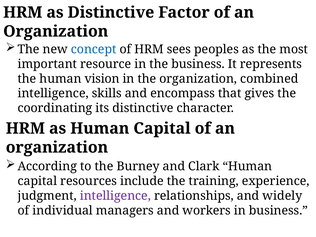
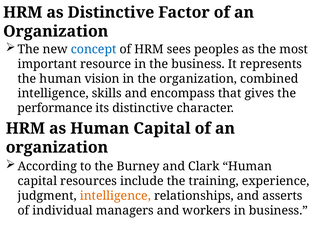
coordinating: coordinating -> performance (55, 108)
intelligence colour: purple -> orange (115, 196)
widely: widely -> asserts (282, 196)
